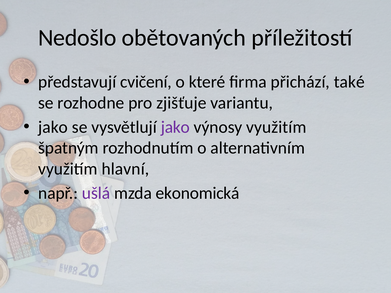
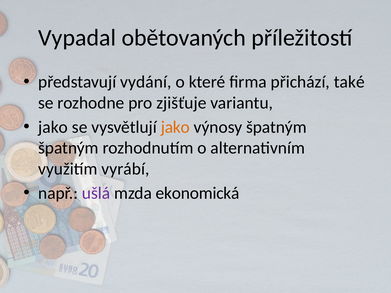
Nedošlo: Nedošlo -> Vypadal (77, 38)
cvičení: cvičení -> vydání (146, 82)
jako colour: purple -> orange (175, 127)
výnosy využitím: využitím -> špatným (276, 127)
hlavní: hlavní -> vyrábí (125, 169)
